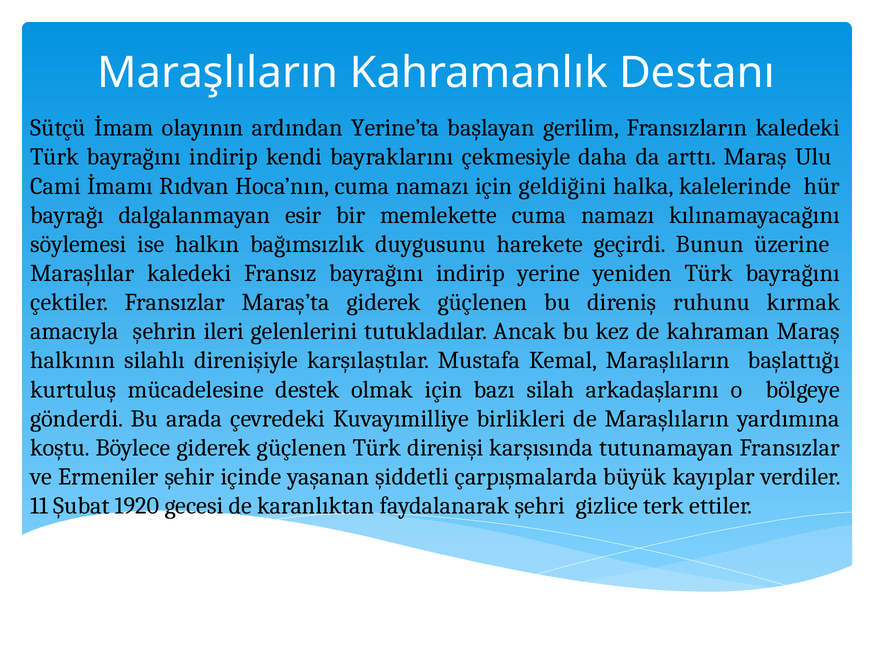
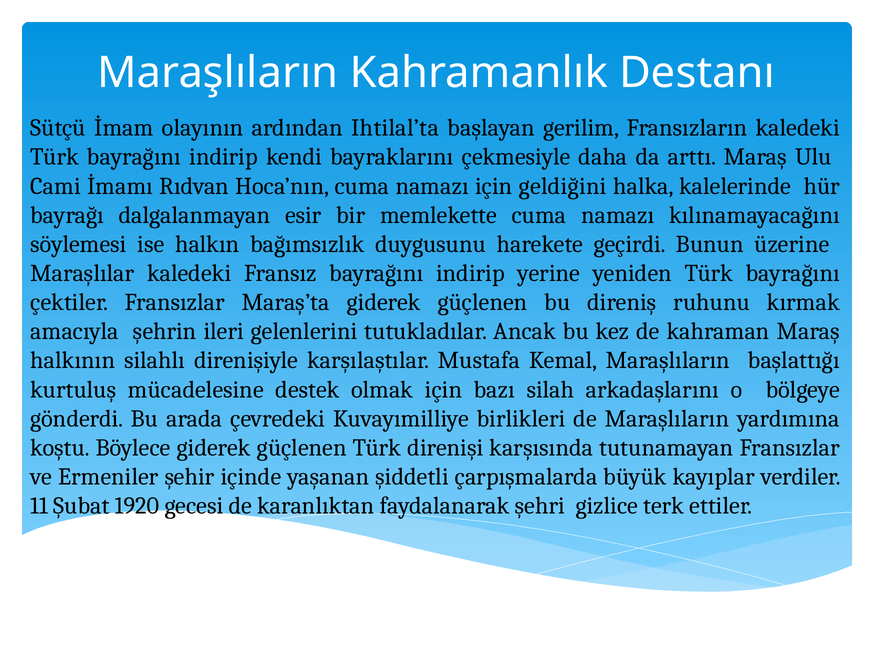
Yerine’ta: Yerine’ta -> Ihtilal’ta (395, 128)
